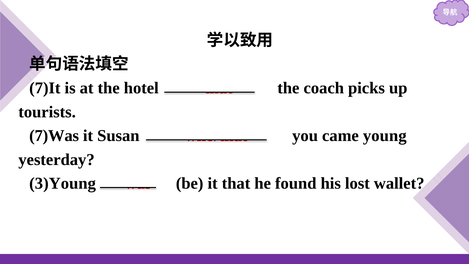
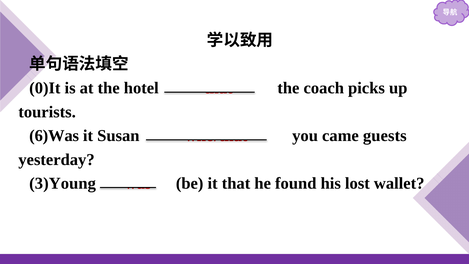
7)It: 7)It -> 0)It (45, 88)
7)Was: 7)Was -> 6)Was (54, 136)
young: young -> guests (385, 136)
